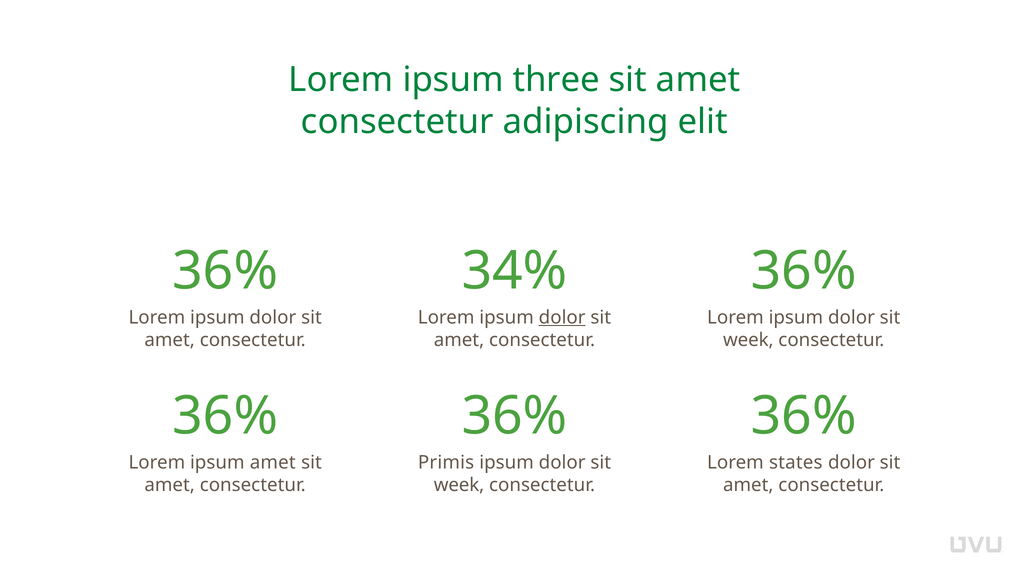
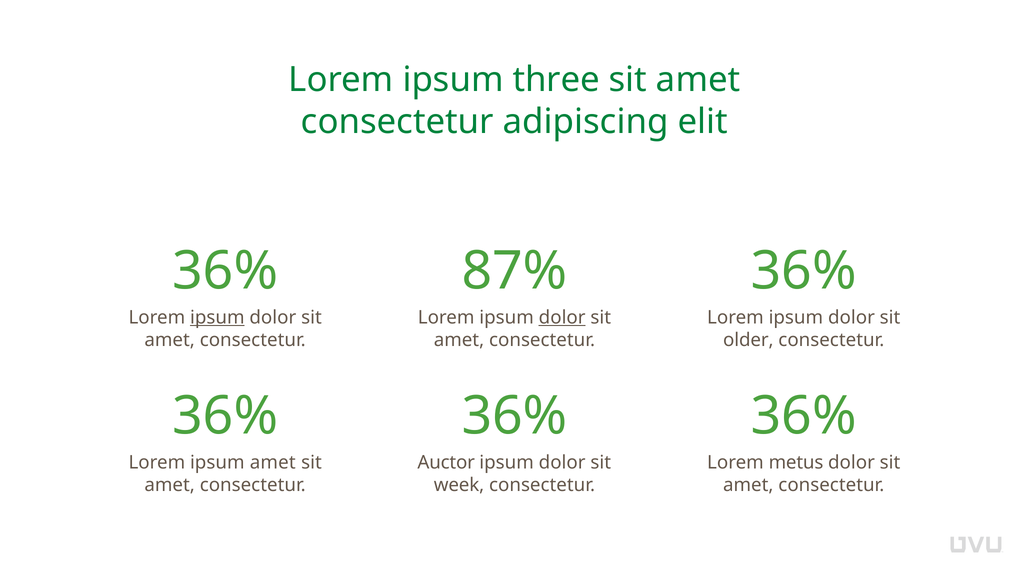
34%: 34% -> 87% (514, 271)
ipsum underline: none -> present (217, 317)
week: week -> older (748, 340)
Primis: Primis -> Auctor (446, 462)
states: states -> metus (796, 462)
